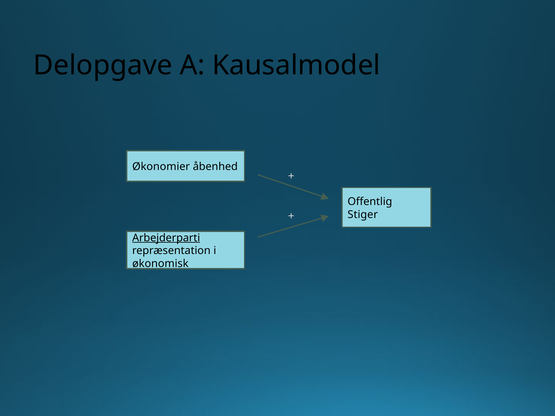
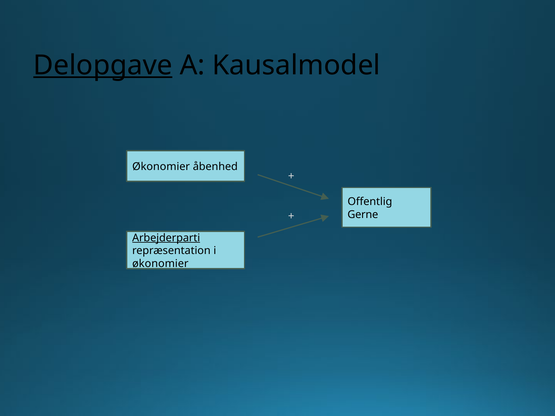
Delopgave underline: none -> present (103, 65)
Stiger: Stiger -> Gerne (363, 215)
økonomisk: økonomisk -> økonomier (160, 264)
